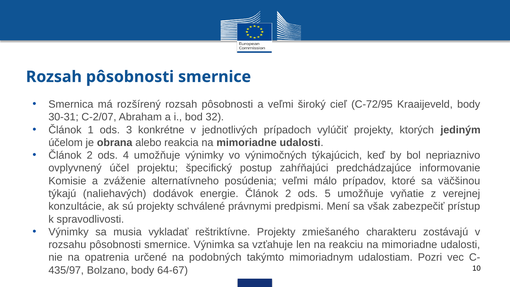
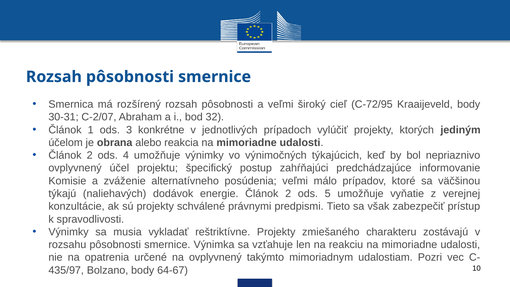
Mení: Mení -> Tieto (338, 206)
na podobných: podobných -> ovplyvnený (215, 257)
